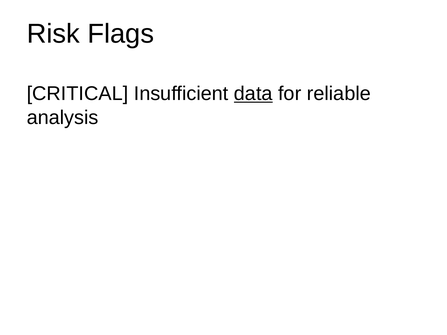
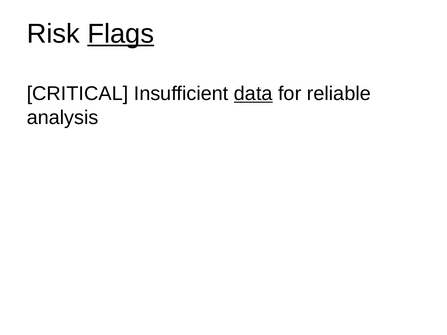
Flags underline: none -> present (121, 34)
